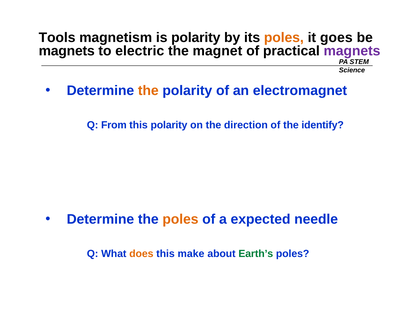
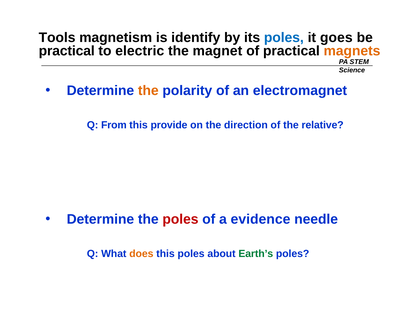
is polarity: polarity -> identify (196, 38)
poles colour: orange -> blue (284, 38)
magnets: magnets -> practical (67, 51)
magnets colour: purple -> orange (352, 51)
this polarity: polarity -> provide (169, 125)
identify: identify -> relative (323, 125)
poles colour: orange -> red (180, 219)
expected: expected -> evidence (261, 219)
this make: make -> poles (191, 253)
